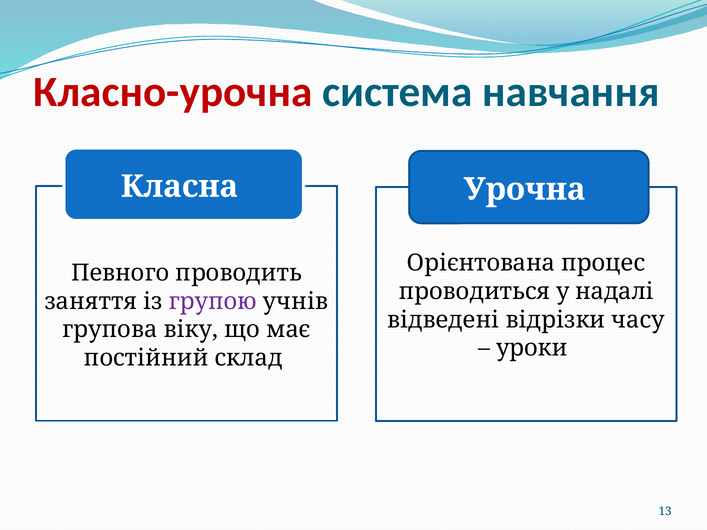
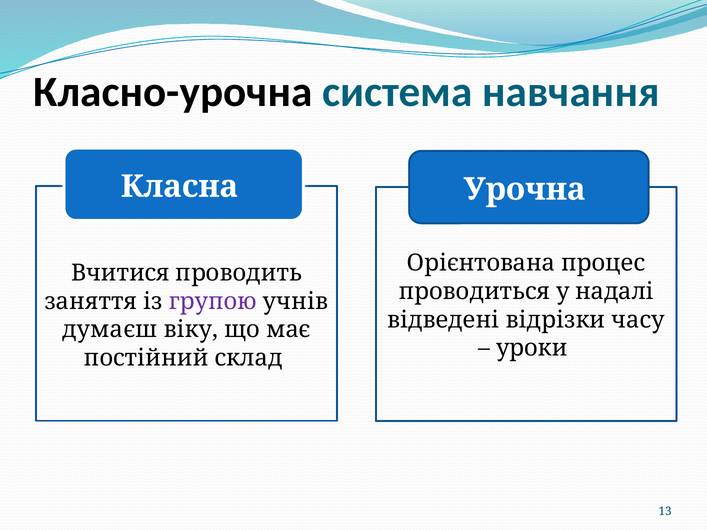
Класно-урочна colour: red -> black (173, 92)
Певного: Певного -> Вчитися (120, 273)
групова: групова -> думаєш (110, 330)
